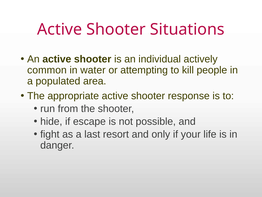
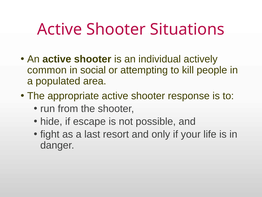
water: water -> social (93, 70)
